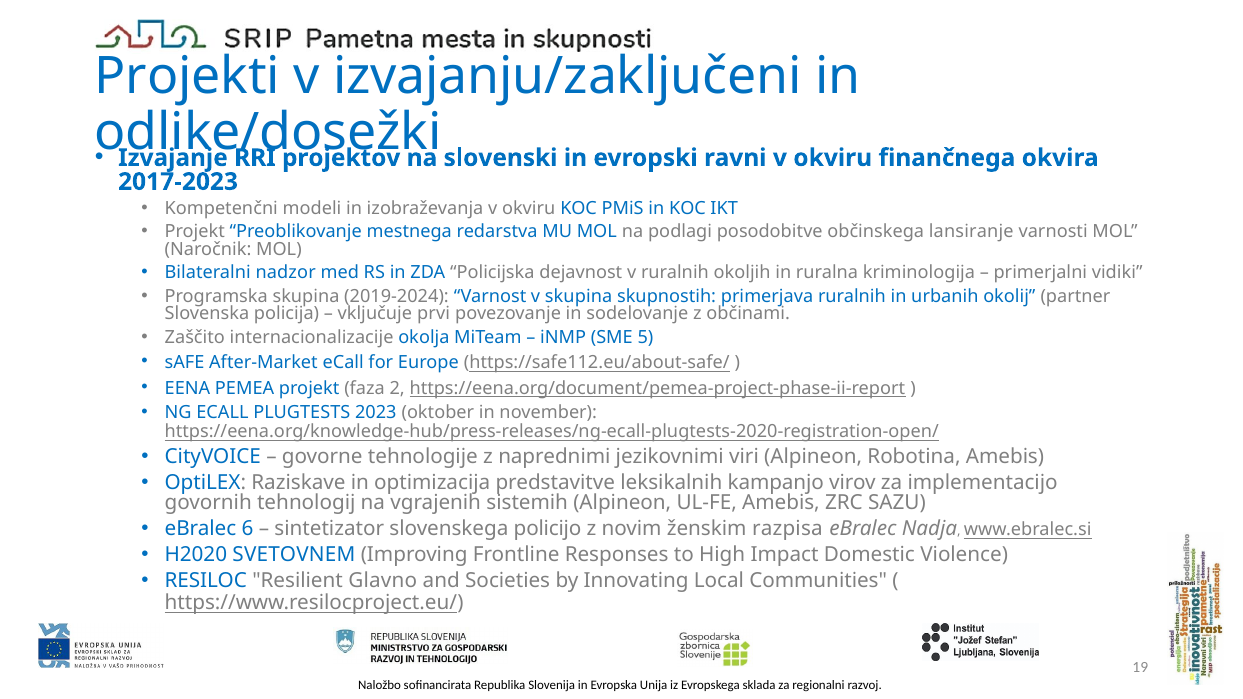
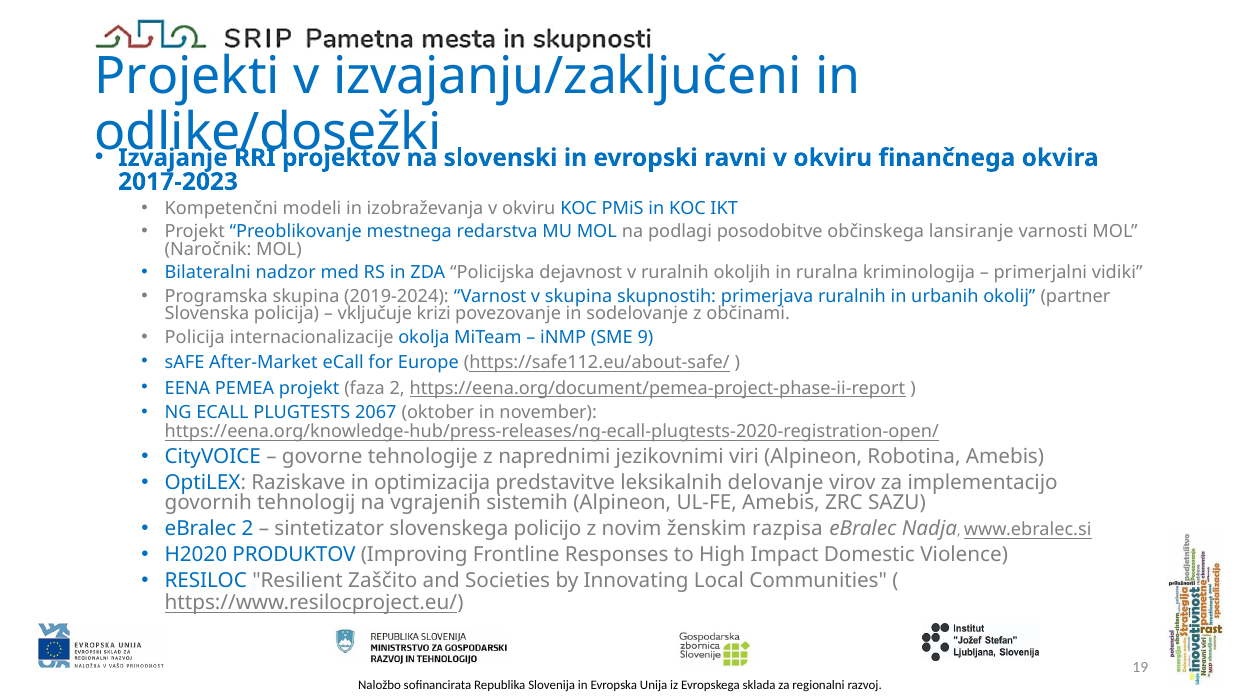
prvi: prvi -> krizi (434, 314)
Zaščito: Zaščito -> Policija (195, 337)
5: 5 -> 9 (645, 337)
2023: 2023 -> 2067 (376, 412)
kampanjo: kampanjo -> delovanje (776, 483)
eBralec 6: 6 -> 2 (248, 529)
SVETOVNEM: SVETOVNEM -> PRODUKTOV (294, 555)
Glavno: Glavno -> Zaščito (383, 581)
